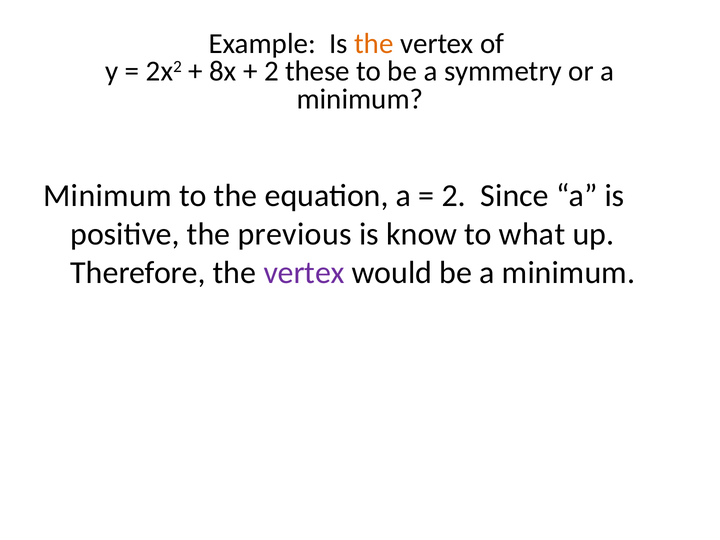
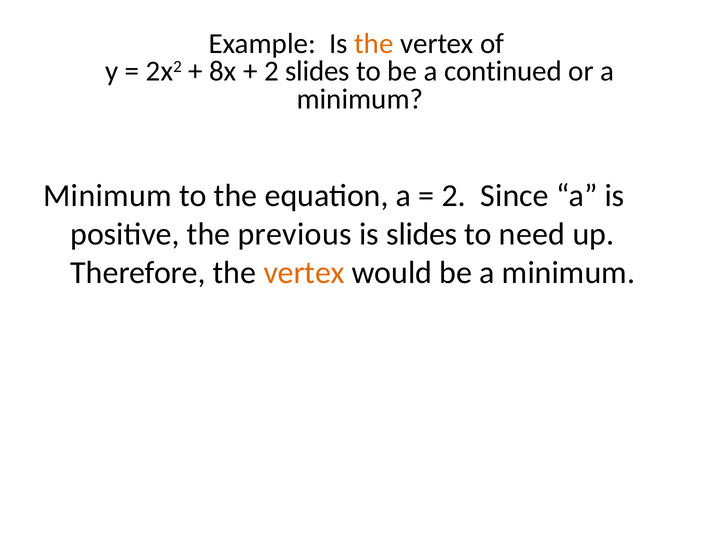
2 these: these -> slides (318, 71)
symmetry: symmetry -> continued (503, 71)
is know: know -> slides (422, 234)
what: what -> need (532, 234)
vertex colour: purple -> orange (304, 273)
